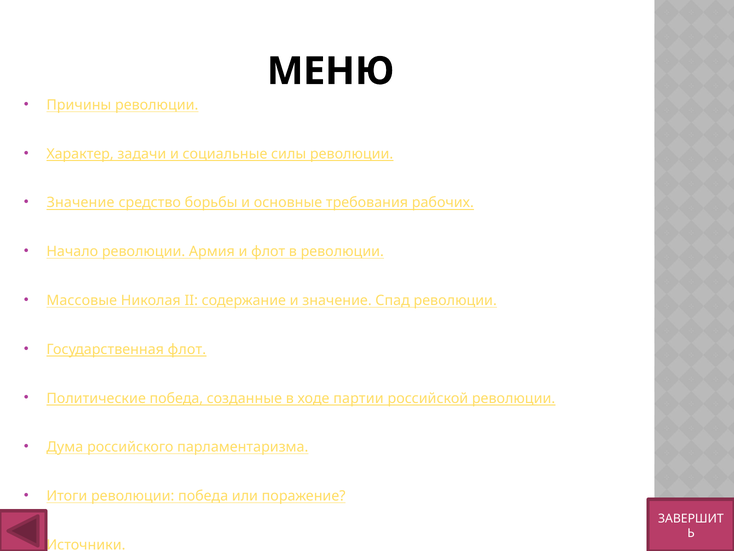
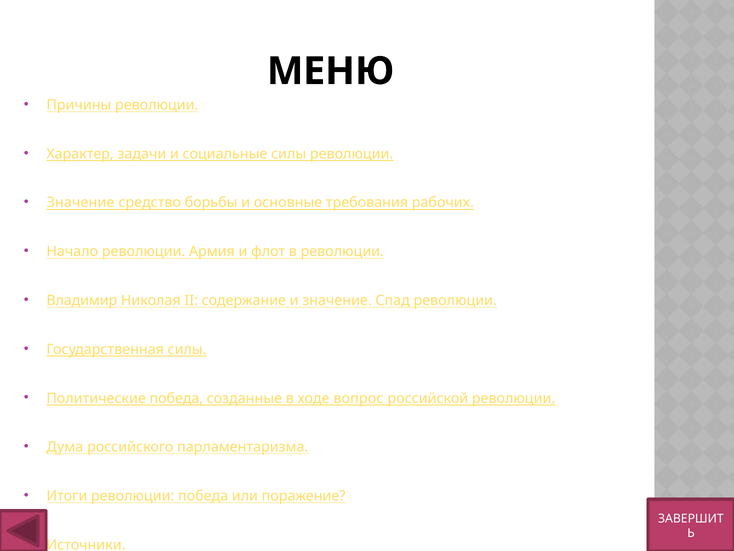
Массовые: Массовые -> Владимир (82, 300)
Государственная флот: флот -> силы (187, 349)
партии: партии -> вопрос (358, 398)
